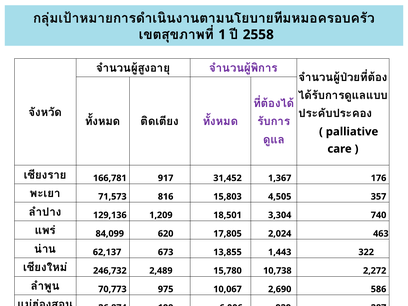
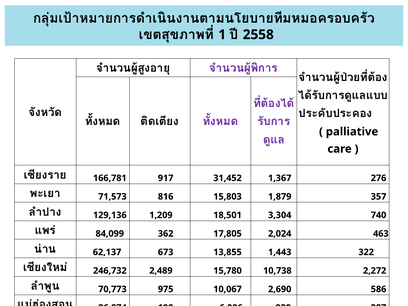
176: 176 -> 276 (379, 178)
4,505: 4,505 -> 1,879 (280, 197)
620: 620 -> 362 (166, 234)
